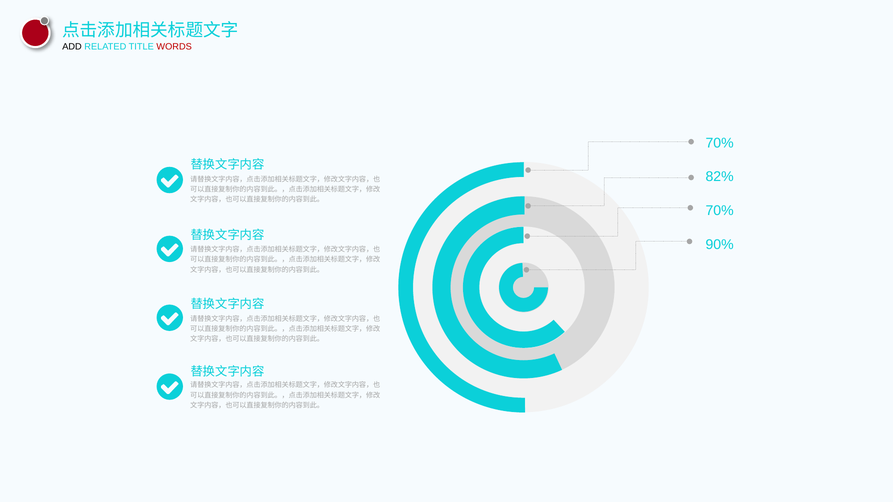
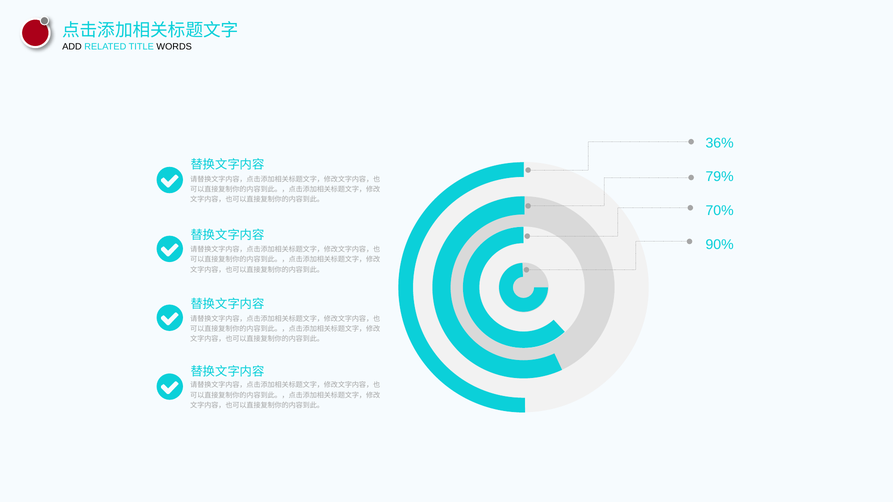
WORDS colour: red -> black (174, 47)
70%: 70% -> 36% (720, 143)
82%: 82% -> 79% (720, 177)
